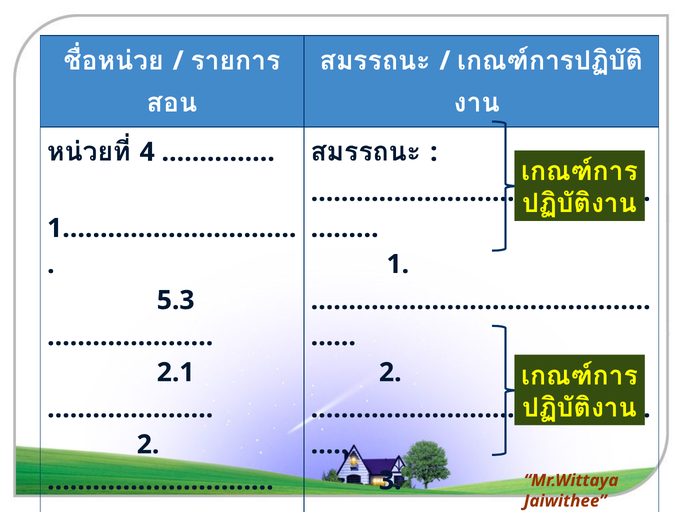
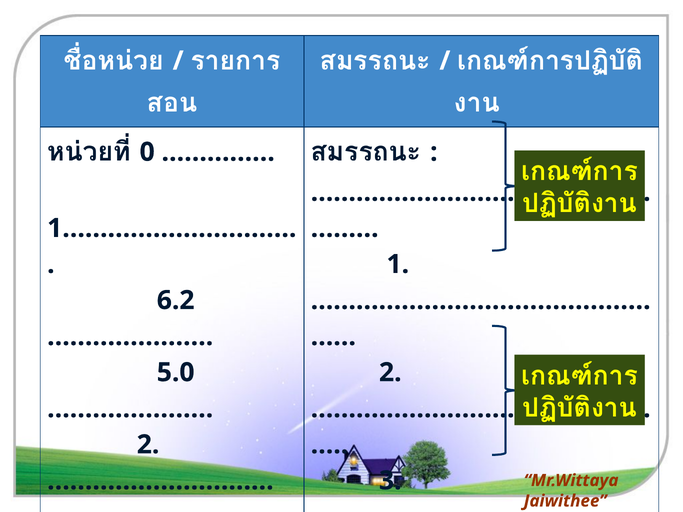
4: 4 -> 0 (147, 152)
5.3: 5.3 -> 6.2 (176, 300)
2.1: 2.1 -> 5.0 (176, 373)
